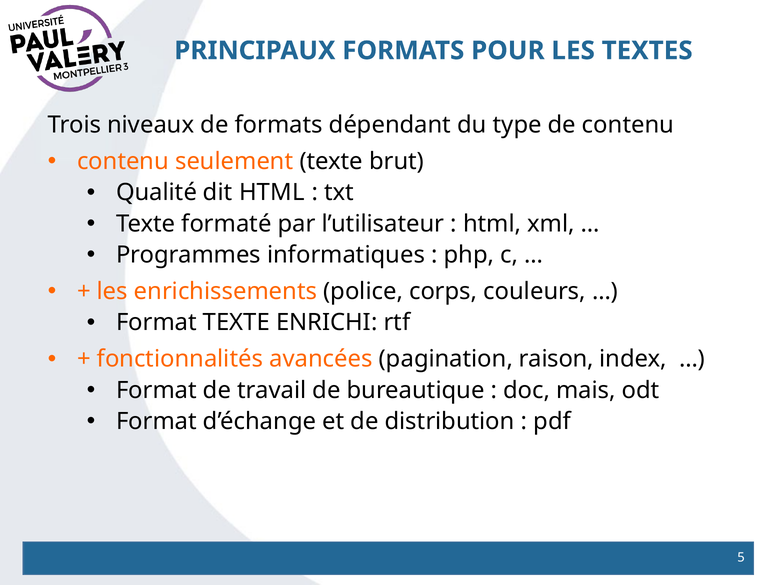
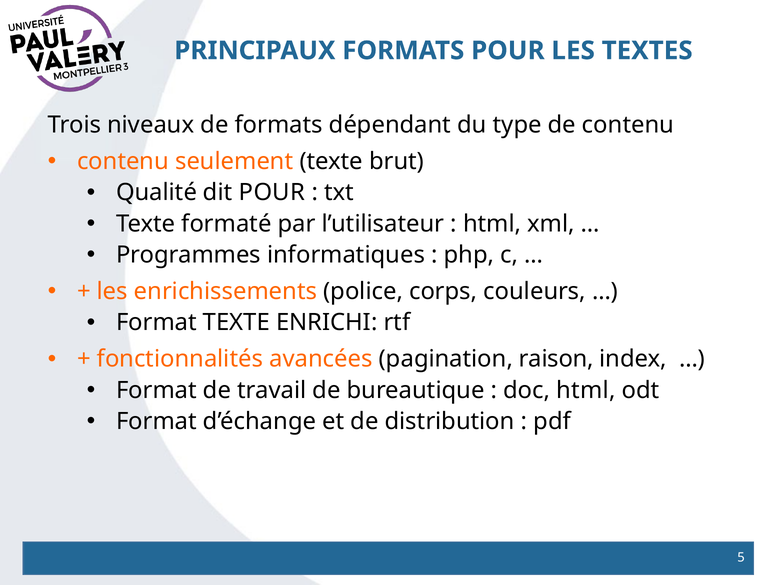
dit HTML: HTML -> POUR (272, 193)
doc mais: mais -> html (586, 391)
